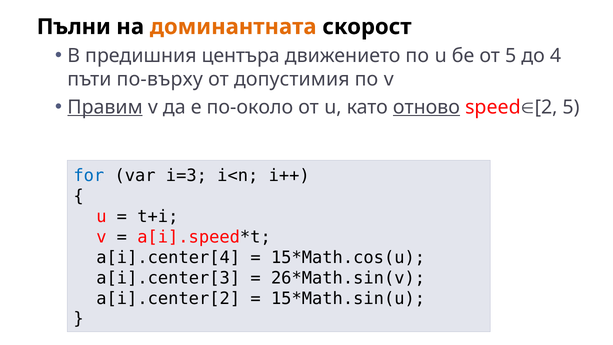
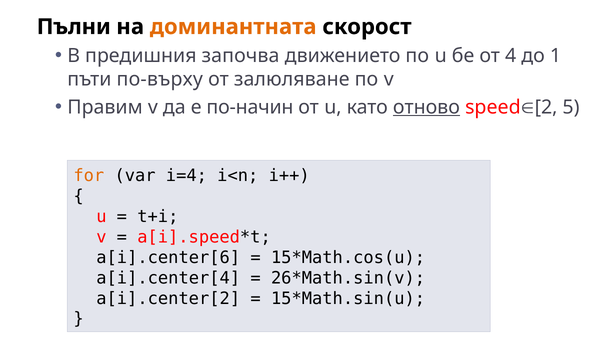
центъра: центъра -> започва (241, 56)
от 5: 5 -> 4 (511, 56)
4: 4 -> 1 (555, 56)
допустимия: допустимия -> залюляване (292, 79)
Правим underline: present -> none (105, 107)
по-около: по-около -> по-начин (250, 107)
for colour: blue -> orange (89, 176)
i=3: i=3 -> i=4 (186, 176)
a[i].center[4: a[i].center[4 -> a[i].center[6 (168, 257)
a[i].center[3: a[i].center[3 -> a[i].center[4 (168, 278)
